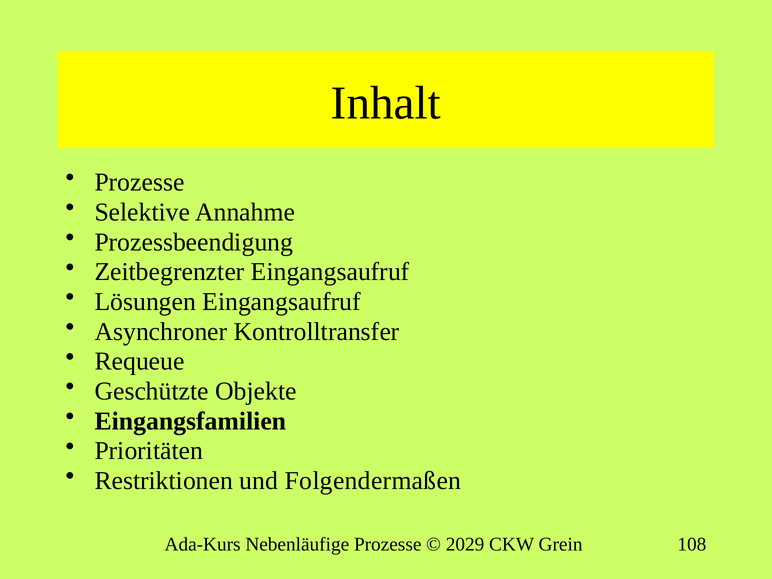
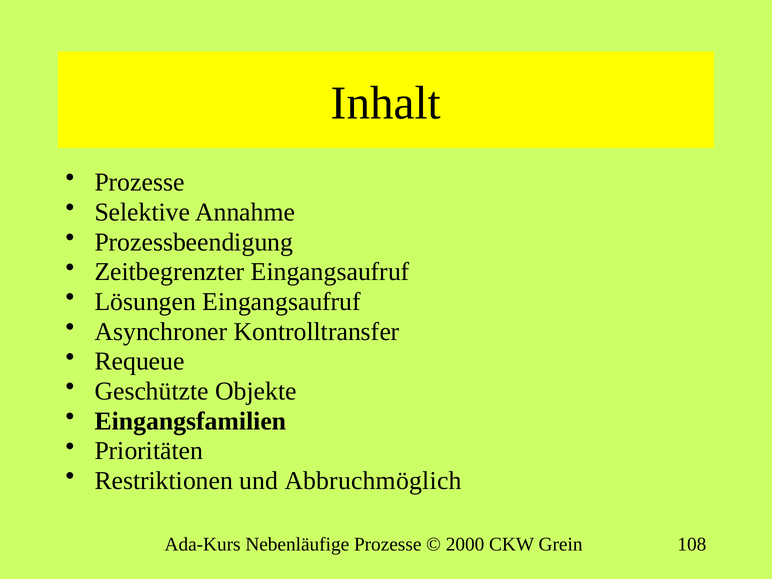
Folgendermaßen: Folgendermaßen -> Abbruchmöglich (373, 481)
2029: 2029 -> 2000 (465, 544)
